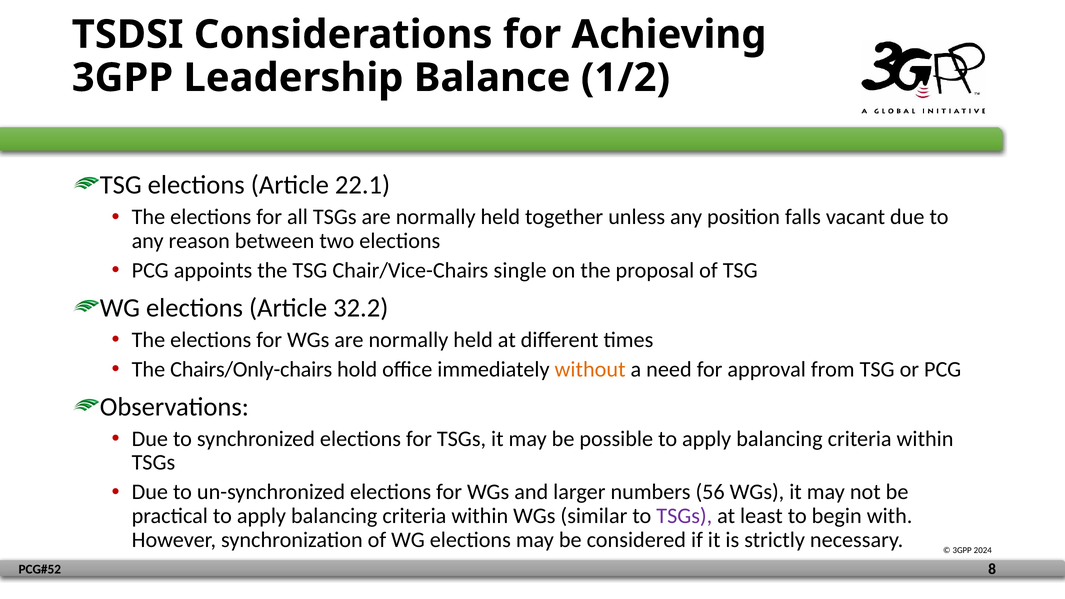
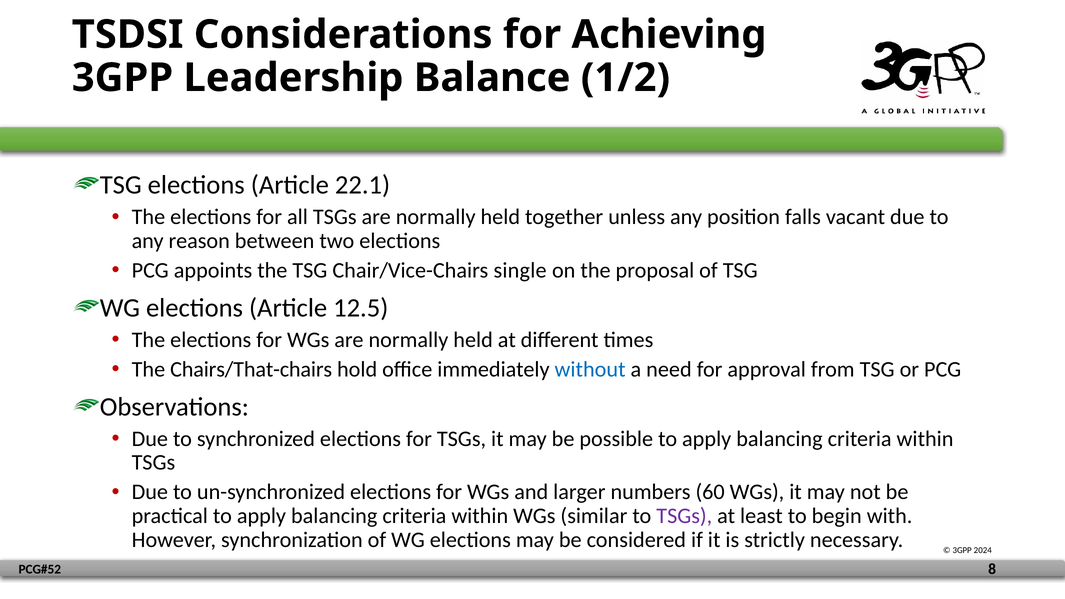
32.2: 32.2 -> 12.5 (361, 308)
Chairs/Only-chairs: Chairs/Only-chairs -> Chairs/That-chairs (251, 369)
without colour: orange -> blue (590, 369)
56: 56 -> 60 (710, 492)
